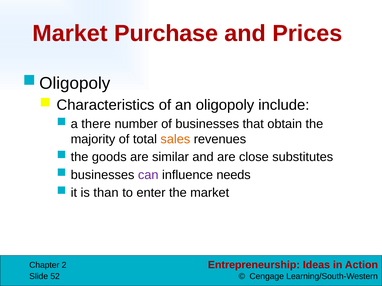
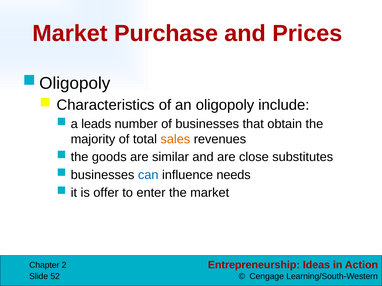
there: there -> leads (96, 124)
can colour: purple -> blue (148, 175)
than: than -> offer (106, 193)
